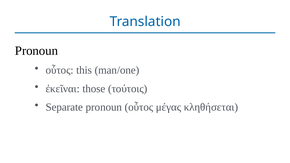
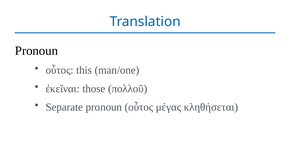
τούτοις: τούτοις -> πολλοῦ (128, 89)
